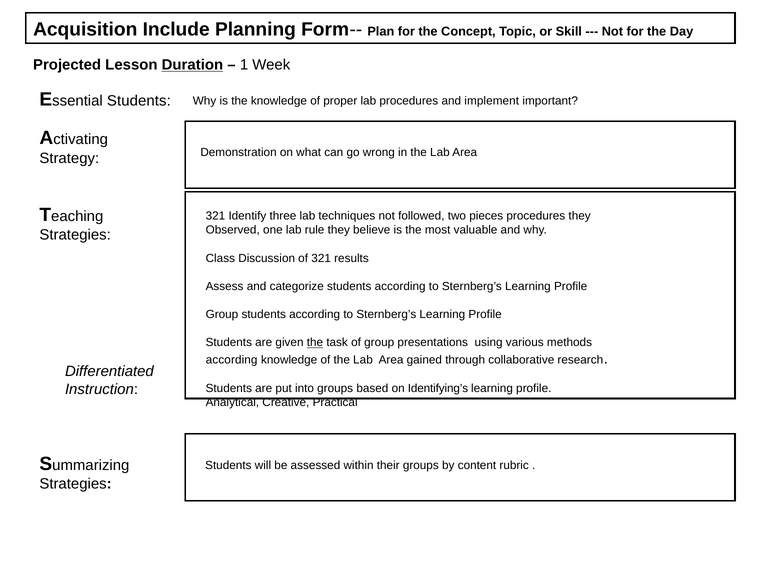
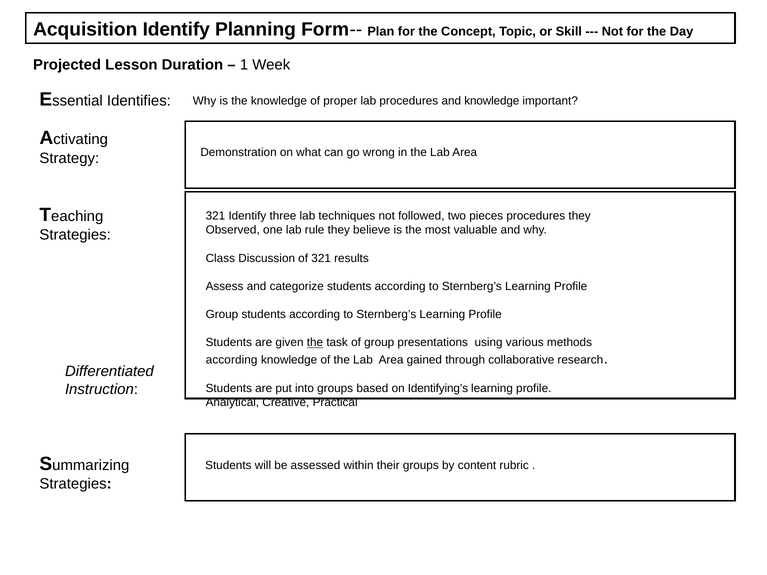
Acquisition Include: Include -> Identify (176, 29)
Duration underline: present -> none (192, 65)
Students: Students -> Identifies (139, 101)
and implement: implement -> knowledge (492, 101)
